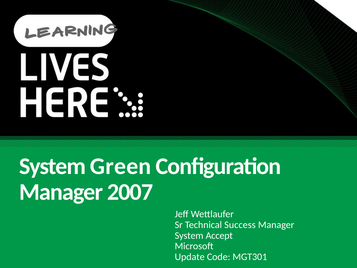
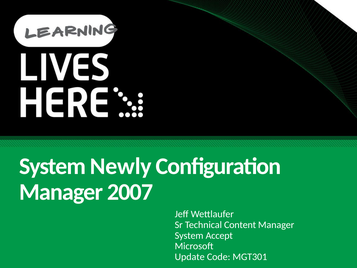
Green: Green -> Newly (121, 166)
Success: Success -> Content (240, 225)
